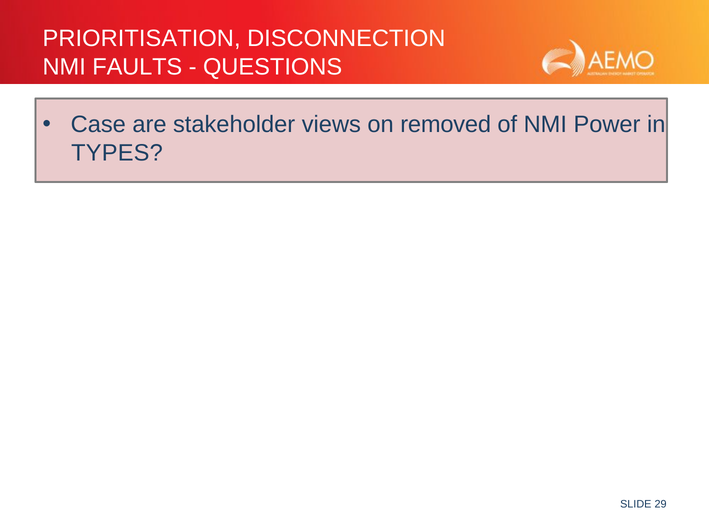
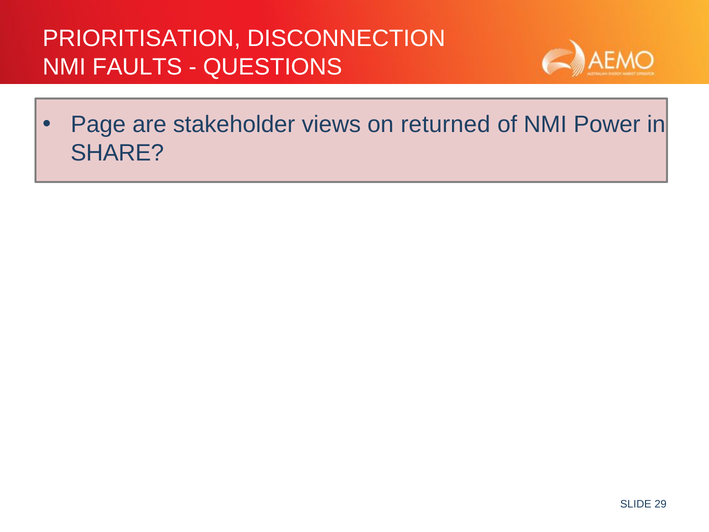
Case: Case -> Page (98, 125)
removed: removed -> returned (445, 125)
TYPES: TYPES -> SHARE (117, 153)
